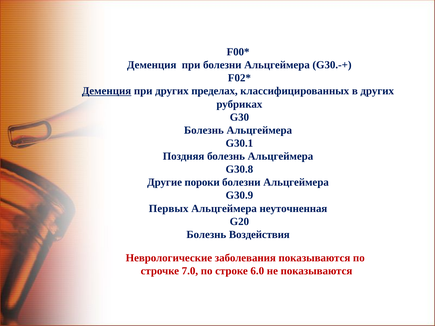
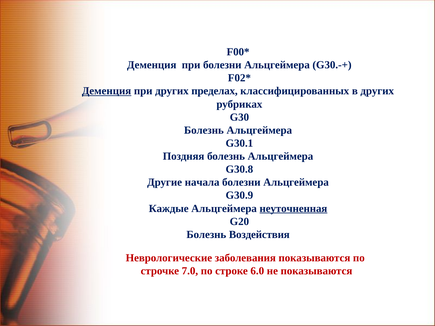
пороки: пороки -> начала (202, 182)
Первых: Первых -> Каждые (169, 209)
неуточненная underline: none -> present (293, 209)
